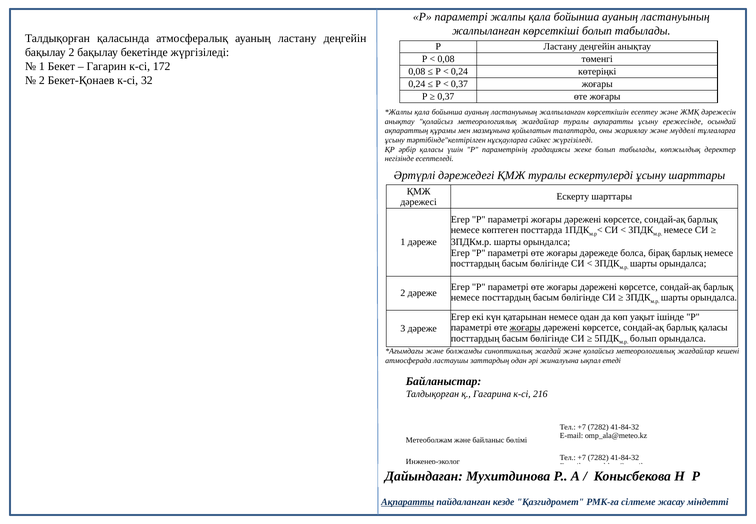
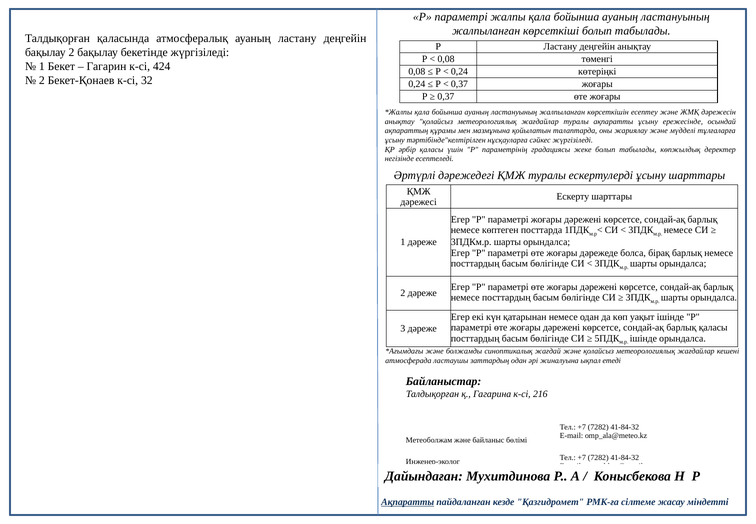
172: 172 -> 424 (162, 66)
жоғары underline: present -> none (525, 327)
болып: болып -> ішінде (643, 338)
